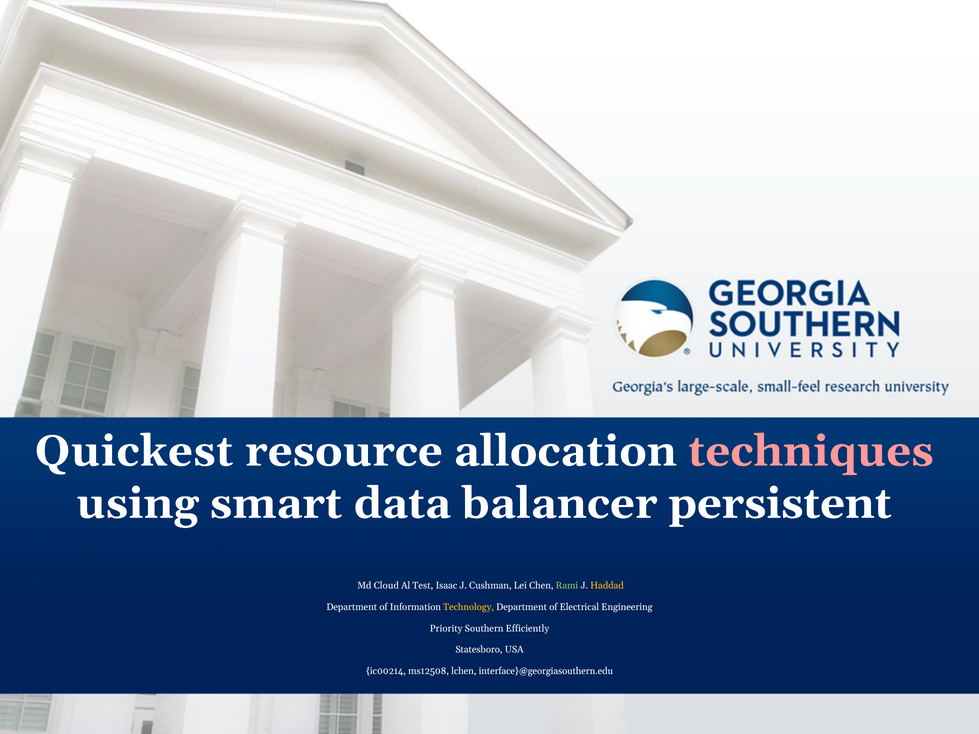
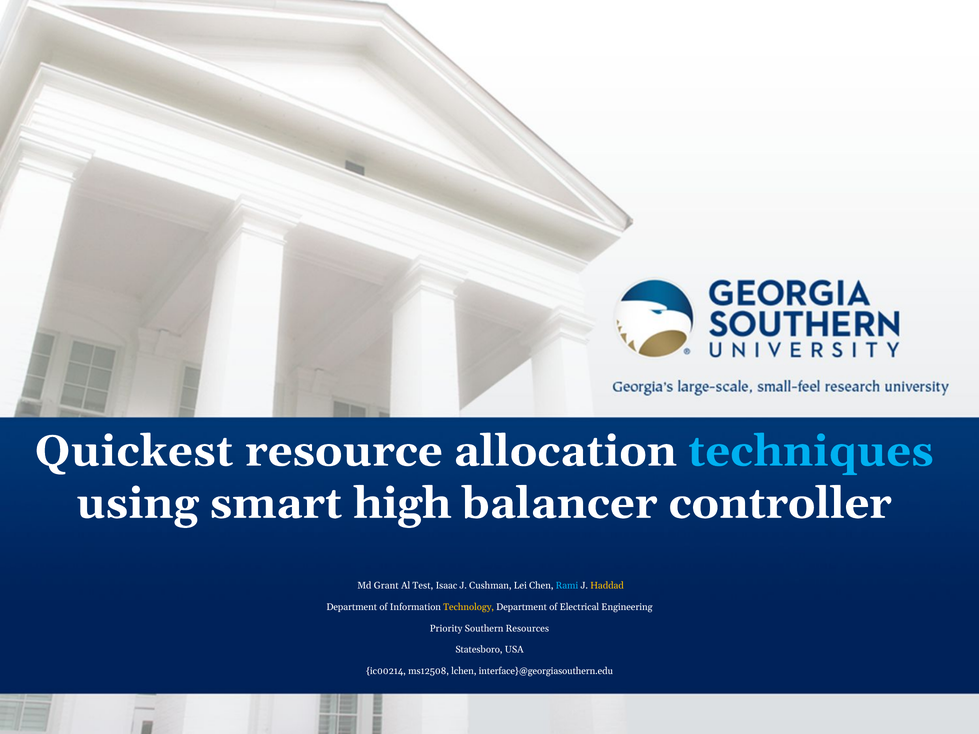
techniques colour: pink -> light blue (811, 451)
data: data -> high (402, 504)
persistent: persistent -> controller (780, 504)
Cloud: Cloud -> Grant (386, 586)
Rami colour: light green -> light blue (567, 586)
Efficiently: Efficiently -> Resources (527, 629)
